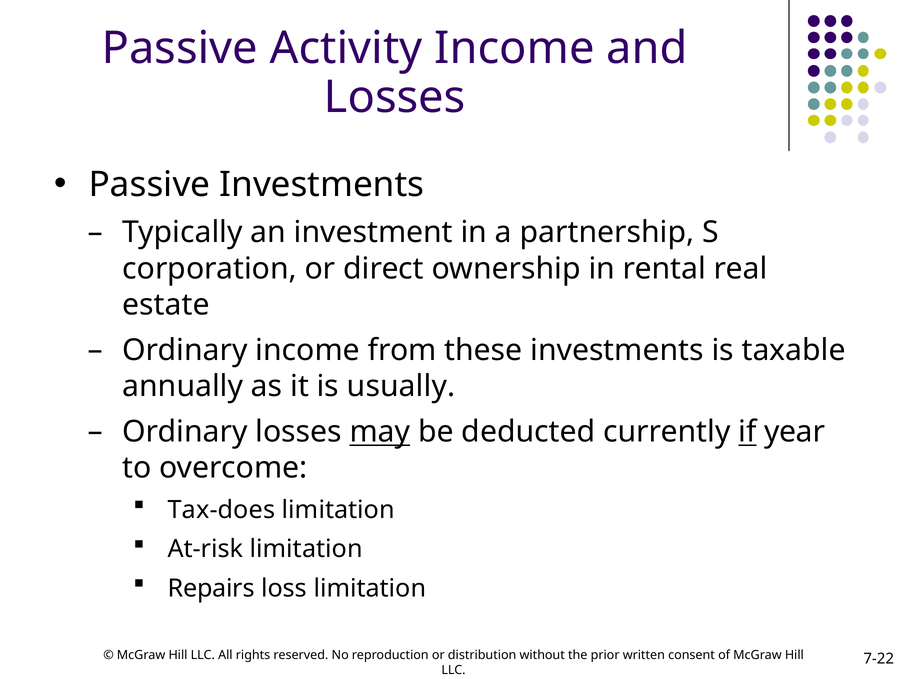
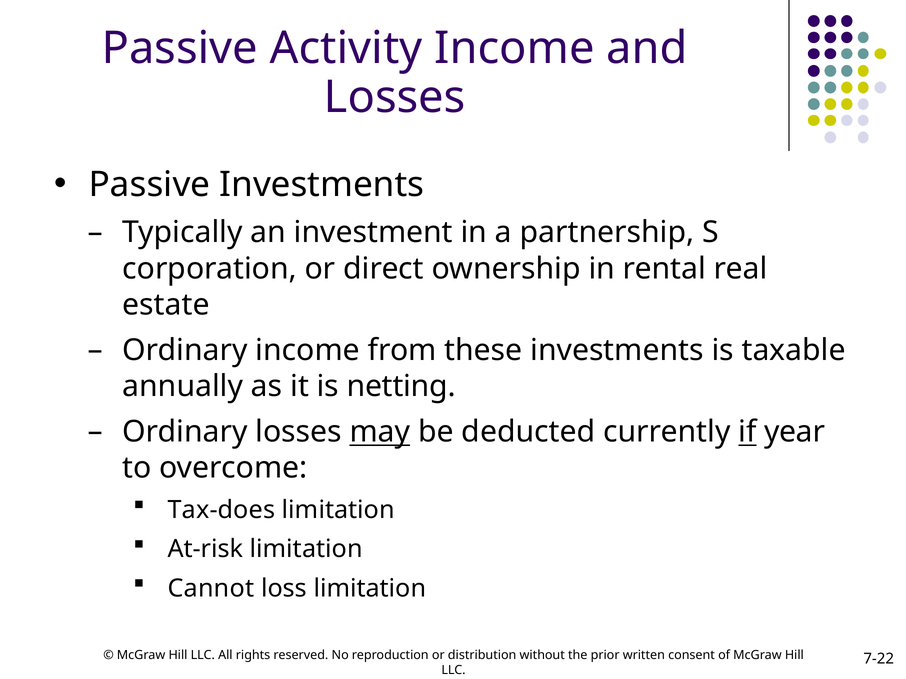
usually: usually -> netting (401, 387)
Repairs: Repairs -> Cannot (211, 589)
